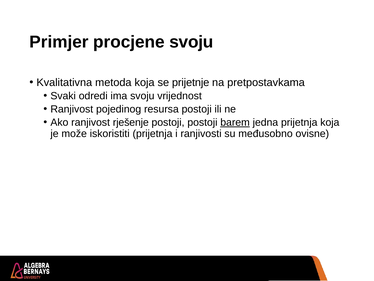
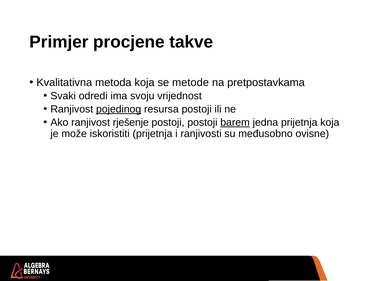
procjene svoju: svoju -> takve (191, 42)
prijetnje: prijetnje -> metode (191, 82)
pojedinog underline: none -> present (119, 109)
